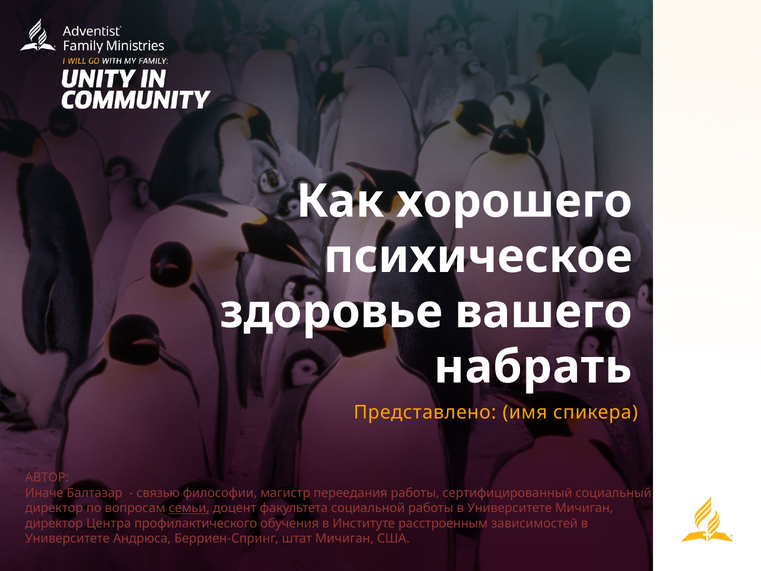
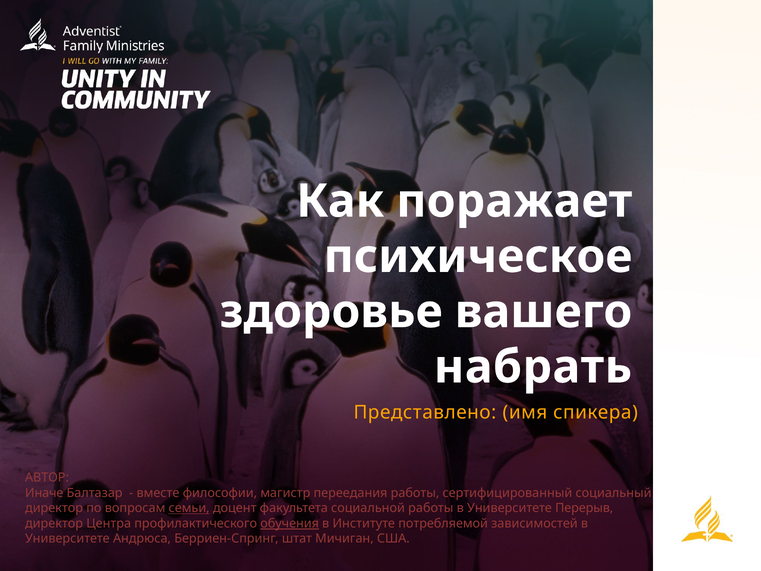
хорошего: хорошего -> поражает (514, 201)
связью: связью -> вместе (158, 493)
Университете Мичиган: Мичиган -> Перерыв (584, 508)
обучения underline: none -> present (290, 523)
расстроенным: расстроенным -> потребляемой (443, 523)
